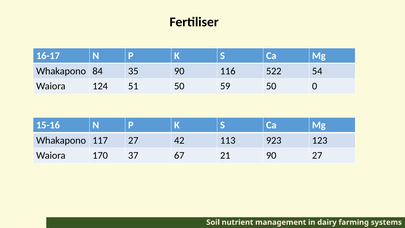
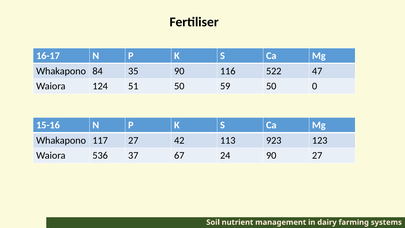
54: 54 -> 47 (317, 71)
170: 170 -> 536 (100, 156)
21: 21 -> 24 (225, 156)
